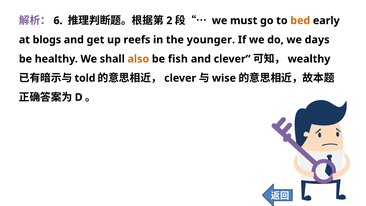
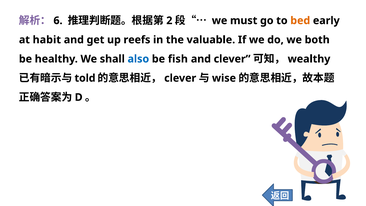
blogs: blogs -> habit (47, 40)
younger: younger -> valuable (211, 40)
days: days -> both (317, 40)
also colour: orange -> blue (138, 59)
